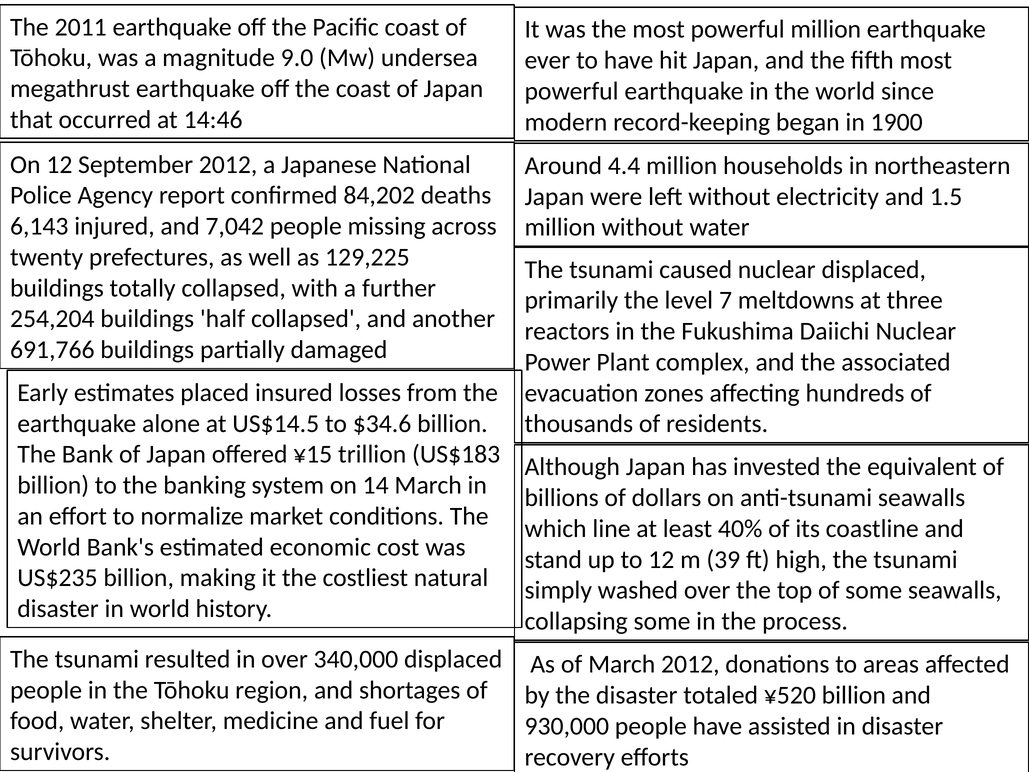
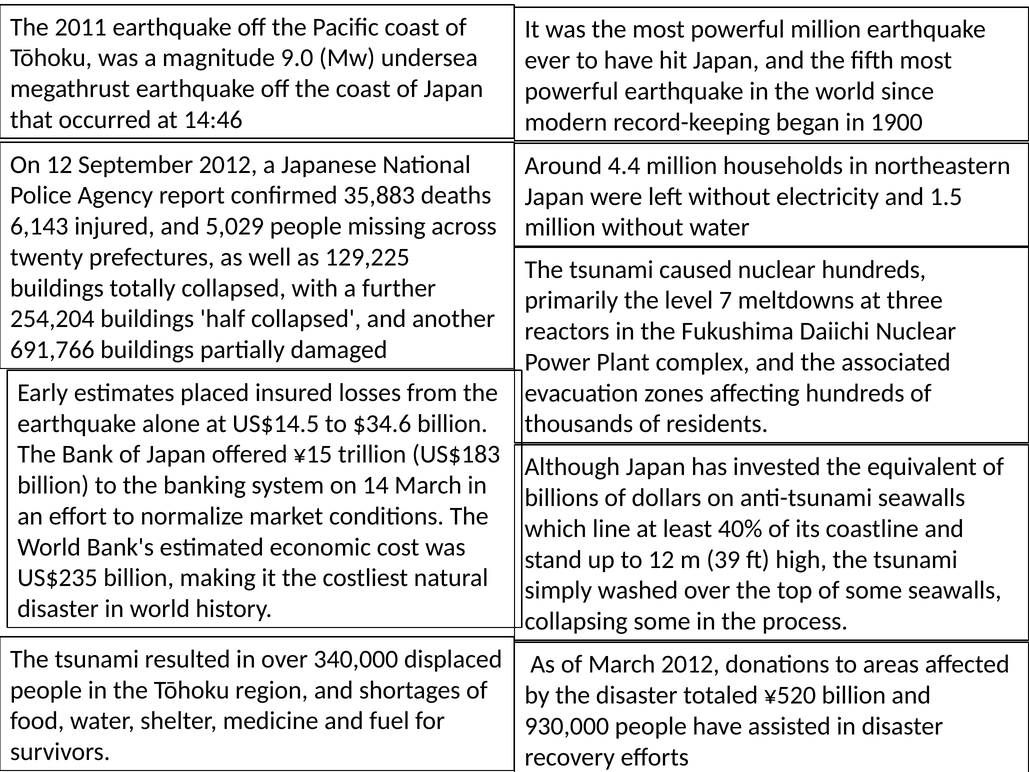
84,202: 84,202 -> 35,883 (379, 195)
7,042: 7,042 -> 5,029 (235, 226)
nuclear displaced: displaced -> hundreds (874, 269)
